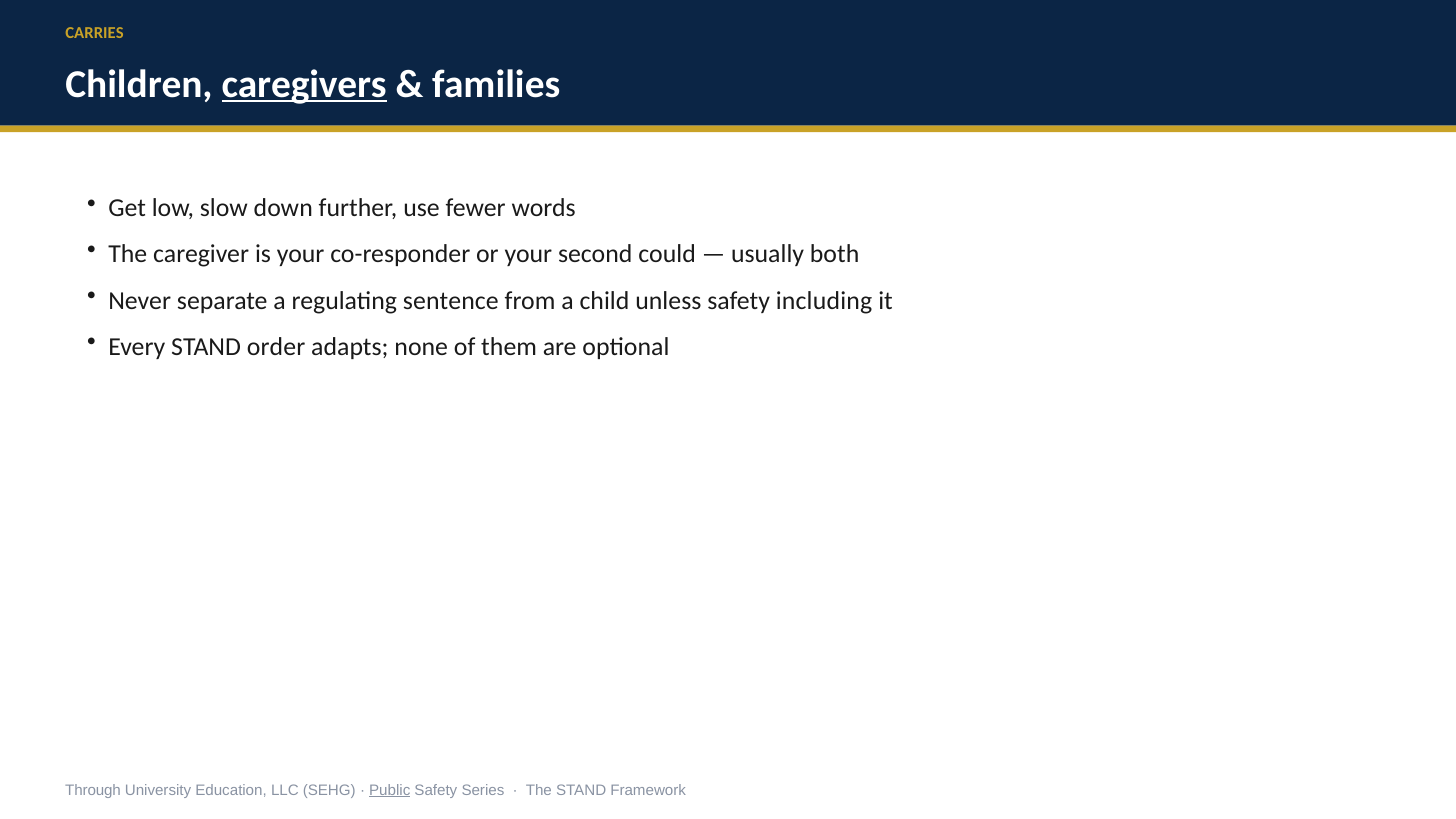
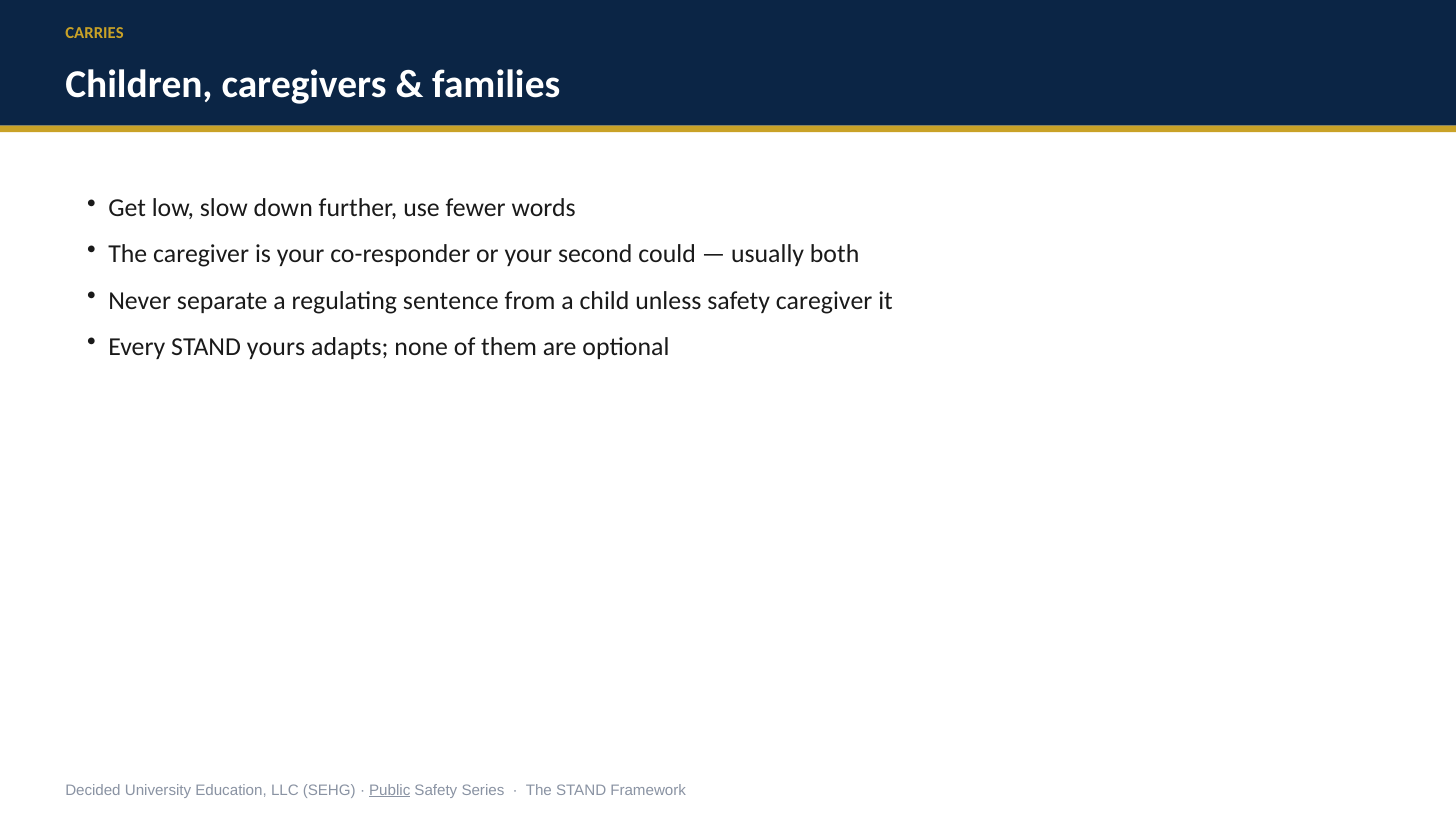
caregivers underline: present -> none (304, 84)
safety including: including -> caregiver (824, 301)
order: order -> yours (276, 347)
Through: Through -> Decided (93, 790)
